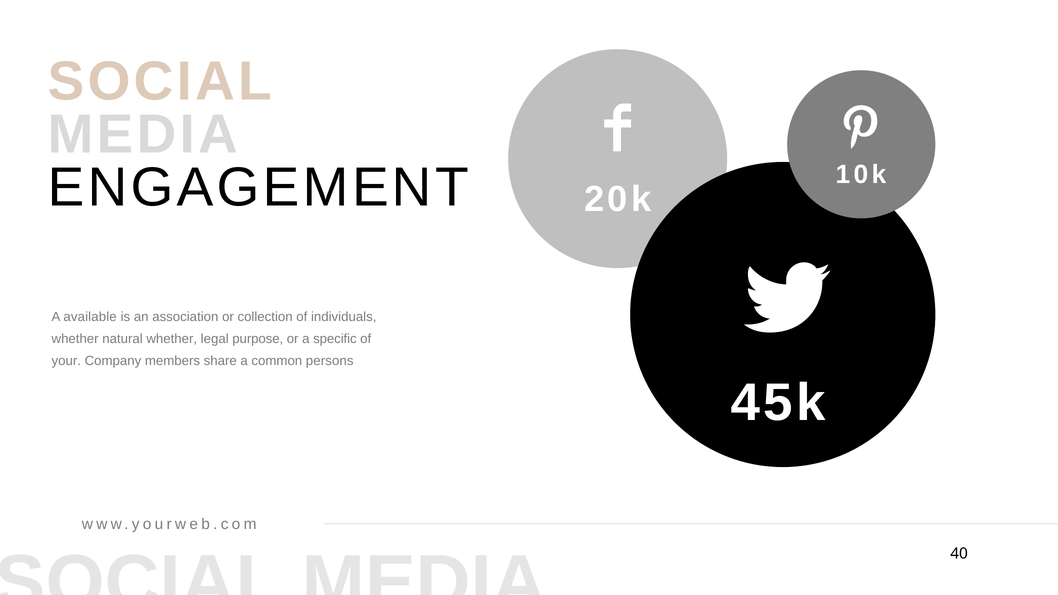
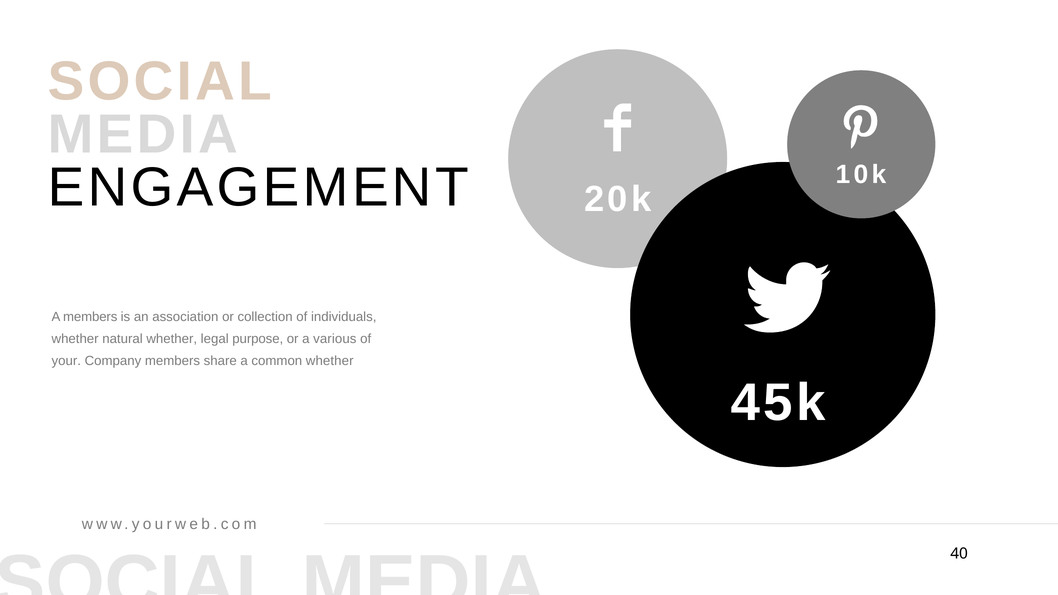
A available: available -> members (90, 317)
specific: specific -> various (335, 339)
common persons: persons -> whether (330, 361)
